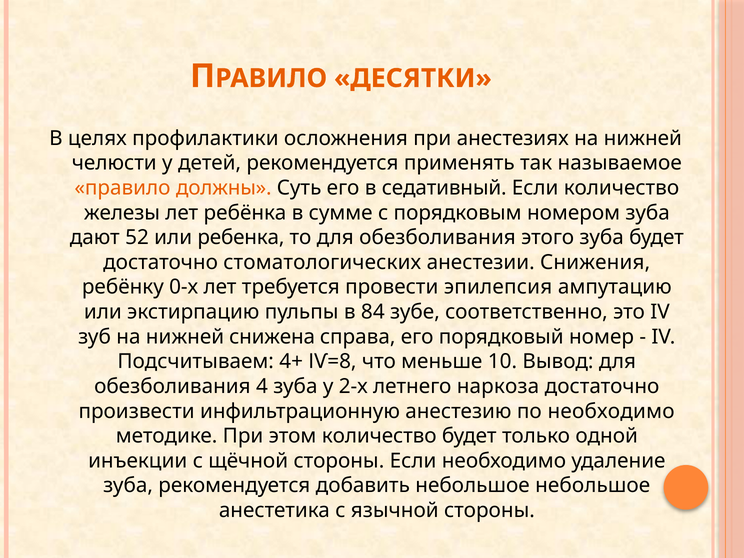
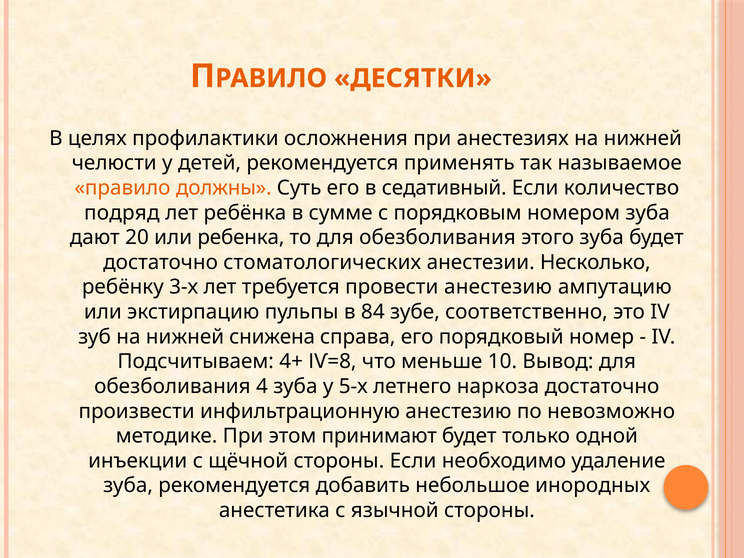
железы: железы -> подряд (122, 213)
52: 52 -> 20 (137, 238)
Снижения: Снижения -> Несколько (595, 262)
0-х: 0-х -> 3-х (184, 287)
провести эпилепсия: эпилепсия -> анестезию (498, 287)
2-х: 2-х -> 5-х (353, 386)
по необходимо: необходимо -> невозможно (611, 411)
этом количество: количество -> принимают (379, 436)
небольшое небольшое: небольшое -> инородных (593, 486)
